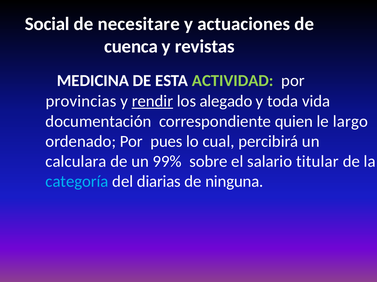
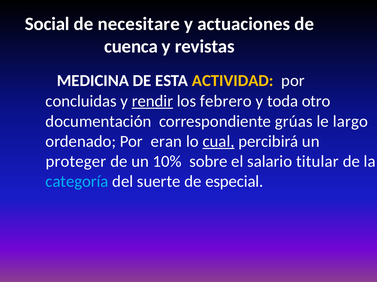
ACTIVIDAD colour: light green -> yellow (233, 81)
provincias: provincias -> concluidas (81, 101)
alegado: alegado -> febrero (226, 101)
vida: vida -> otro (316, 101)
quien: quien -> grúas (294, 122)
pues: pues -> eran (166, 142)
cual underline: none -> present (219, 142)
calculara: calculara -> proteger (76, 162)
99%: 99% -> 10% (167, 162)
diarias: diarias -> suerte (159, 182)
ninguna: ninguna -> especial (234, 182)
